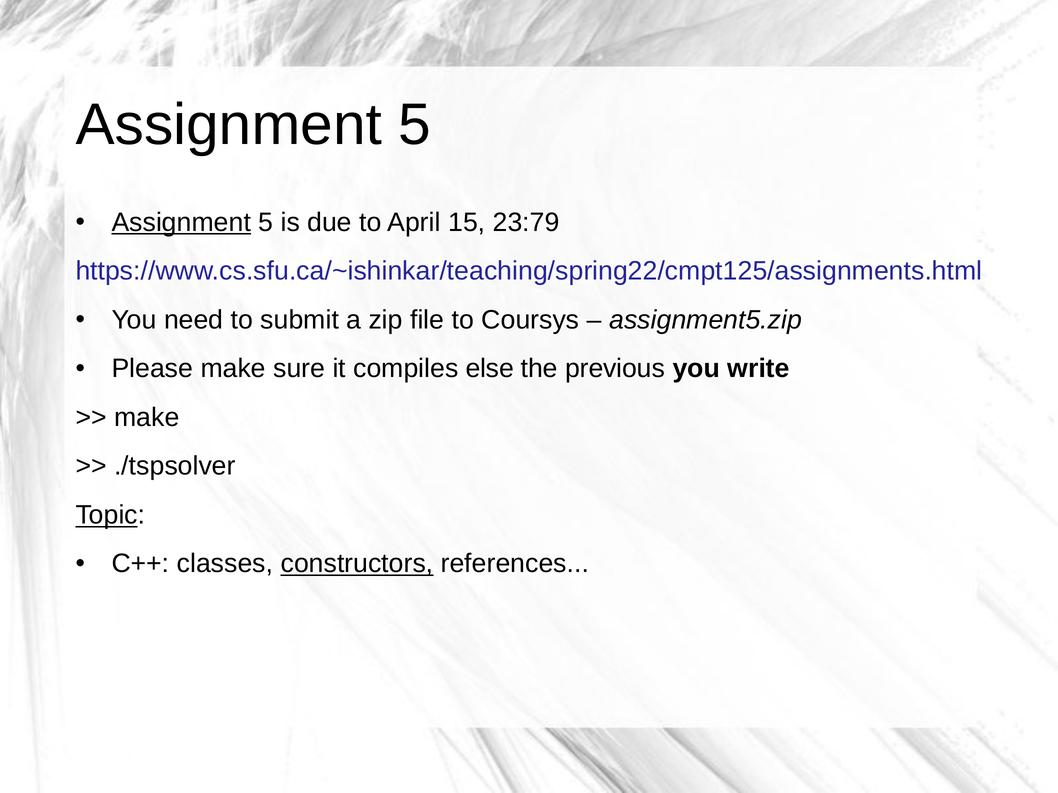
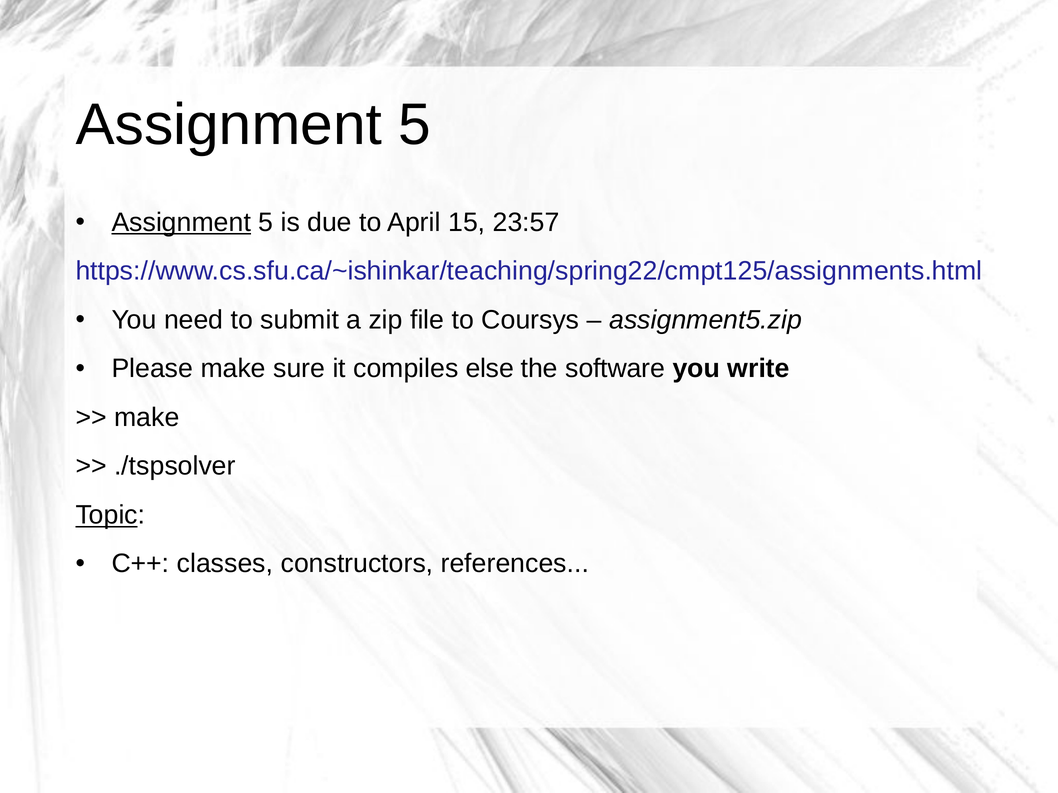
23:79: 23:79 -> 23:57 (526, 223)
previous: previous -> software (615, 369)
constructors underline: present -> none (357, 564)
